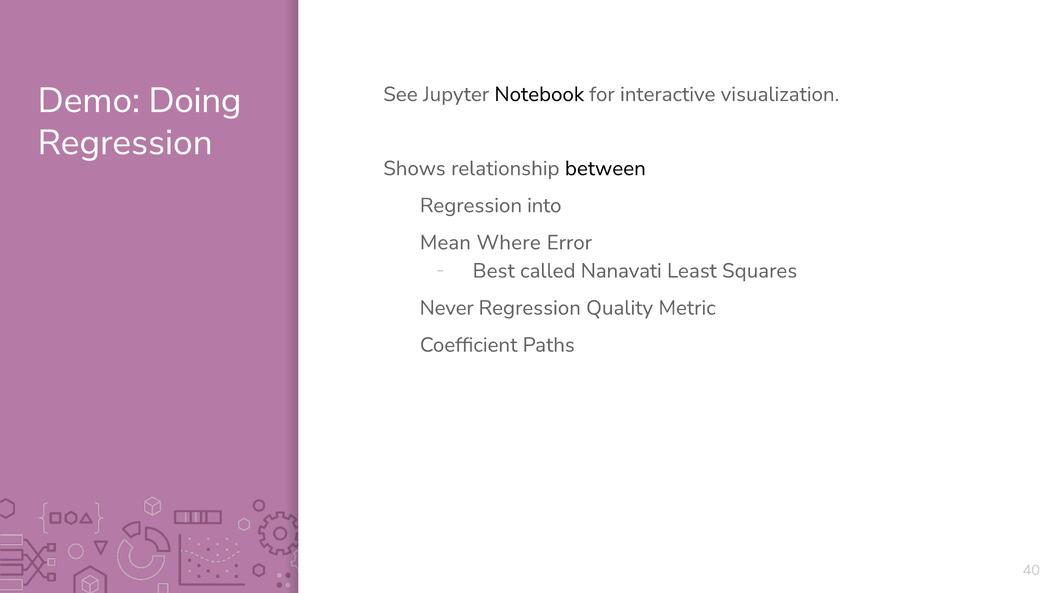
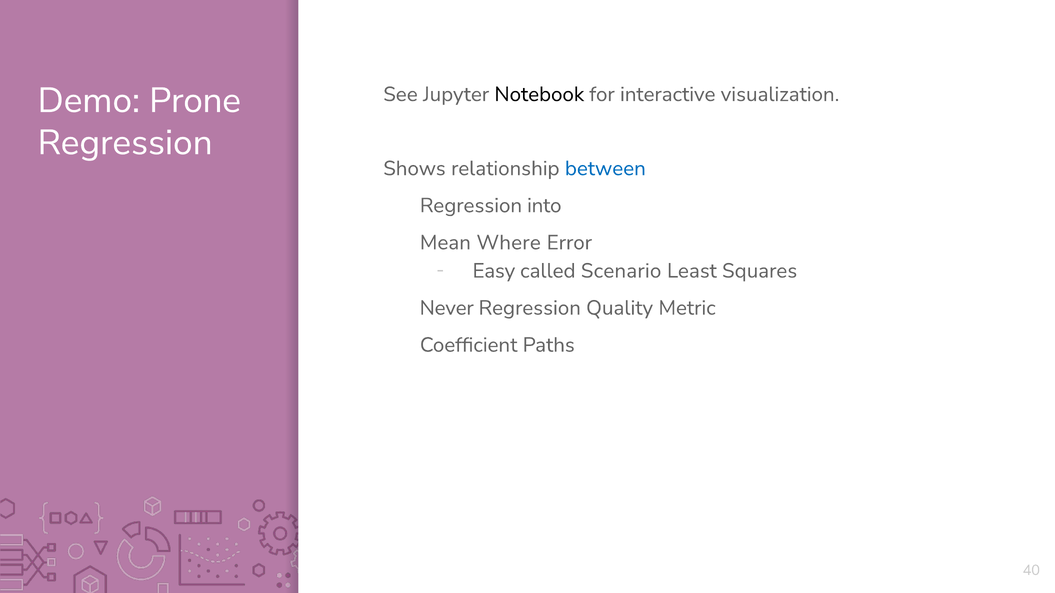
Doing: Doing -> Prone (195, 101)
between colour: black -> blue (605, 169)
Best: Best -> Easy (494, 271)
Nanavati: Nanavati -> Scenario (621, 271)
